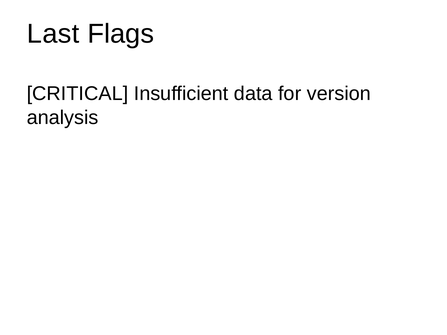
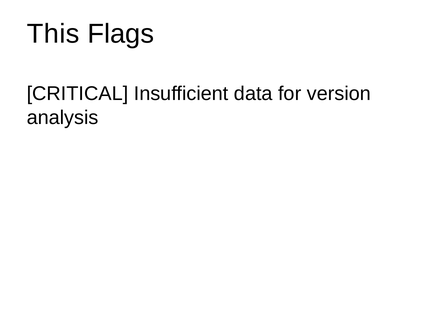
Last: Last -> This (53, 34)
